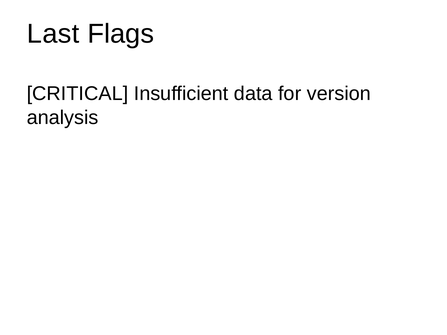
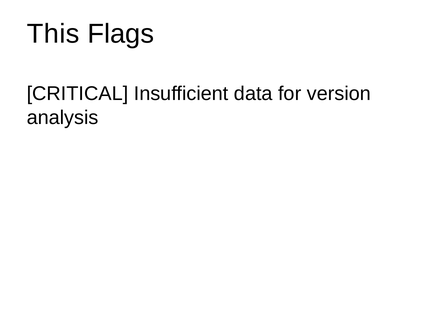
Last: Last -> This (53, 34)
